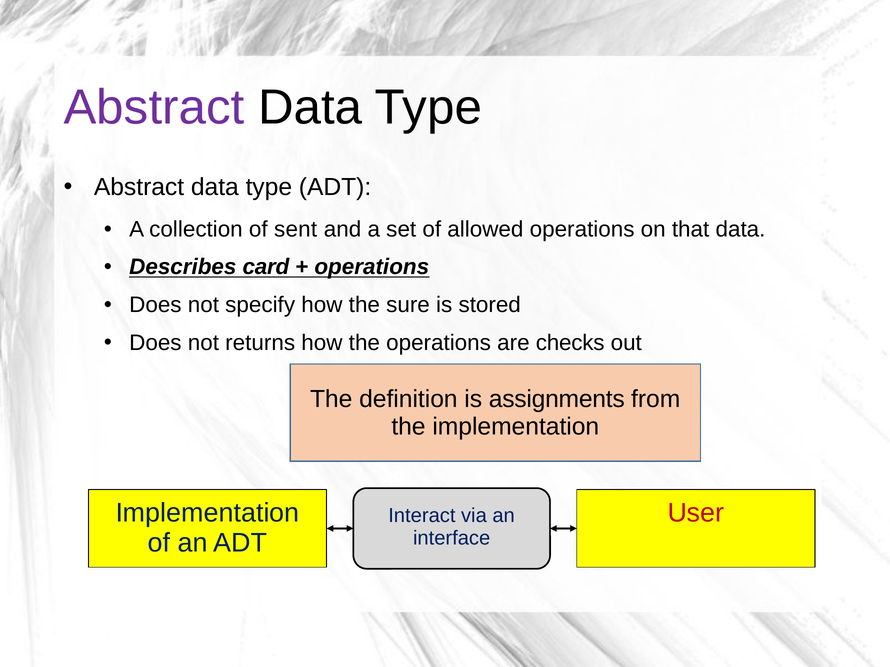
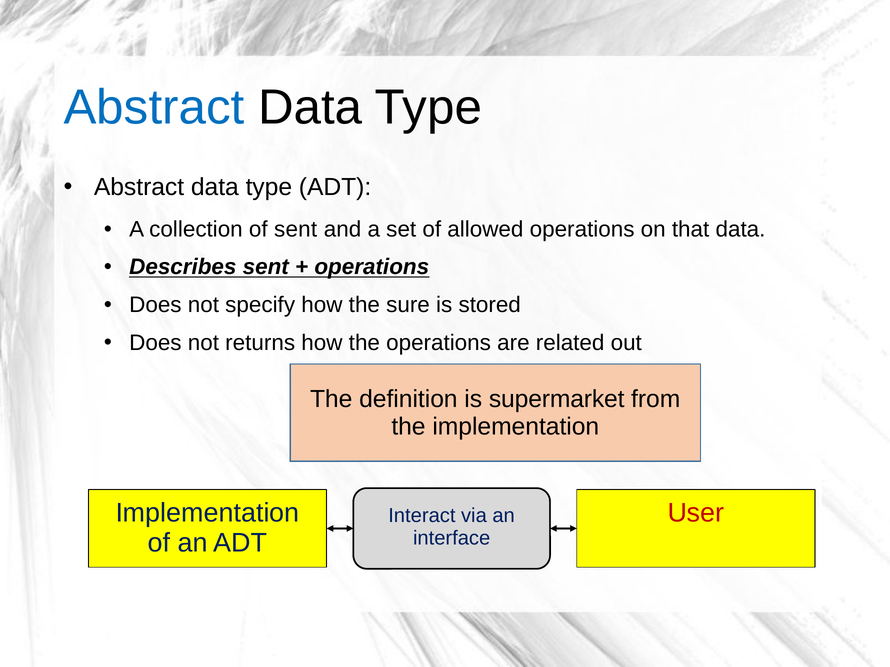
Abstract colour: purple -> blue (154, 108)
Describes card: card -> sent (266, 267)
checks: checks -> related (570, 343)
assignments: assignments -> supermarket (557, 399)
